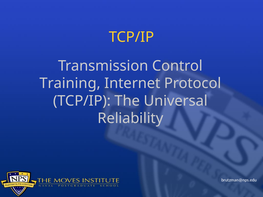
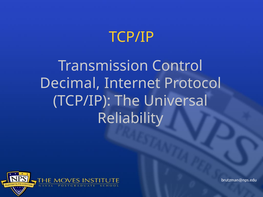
Training: Training -> Decimal (70, 83)
